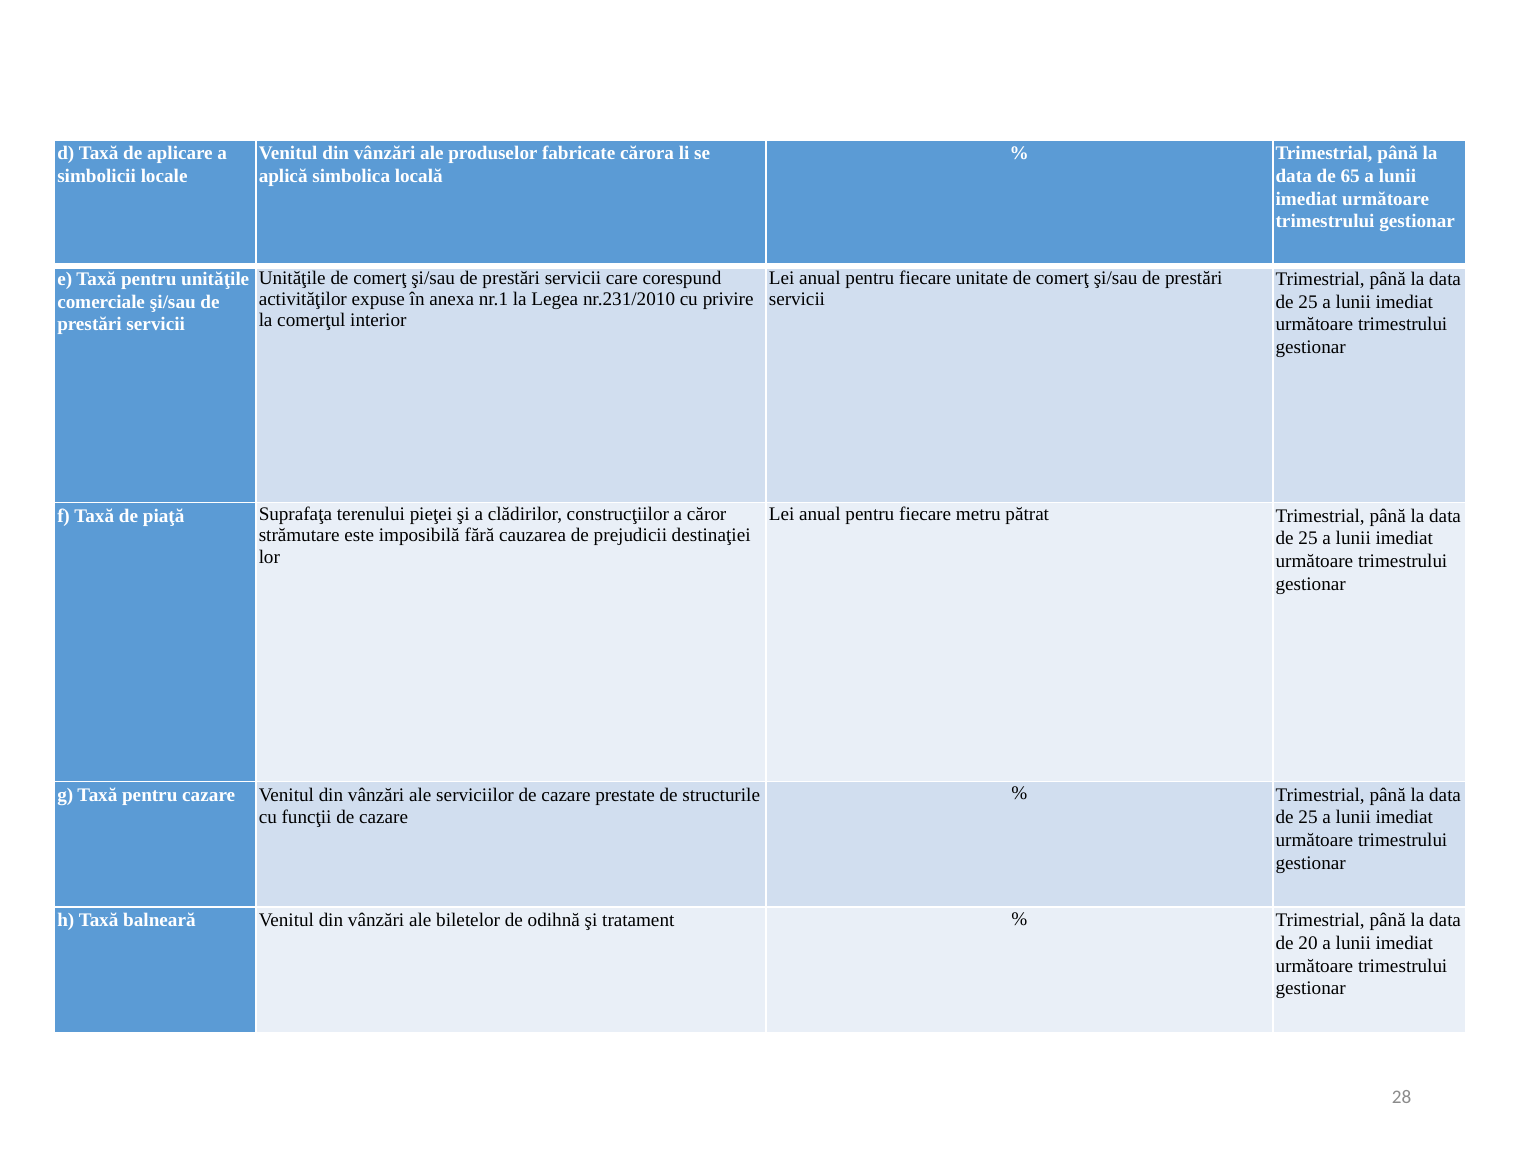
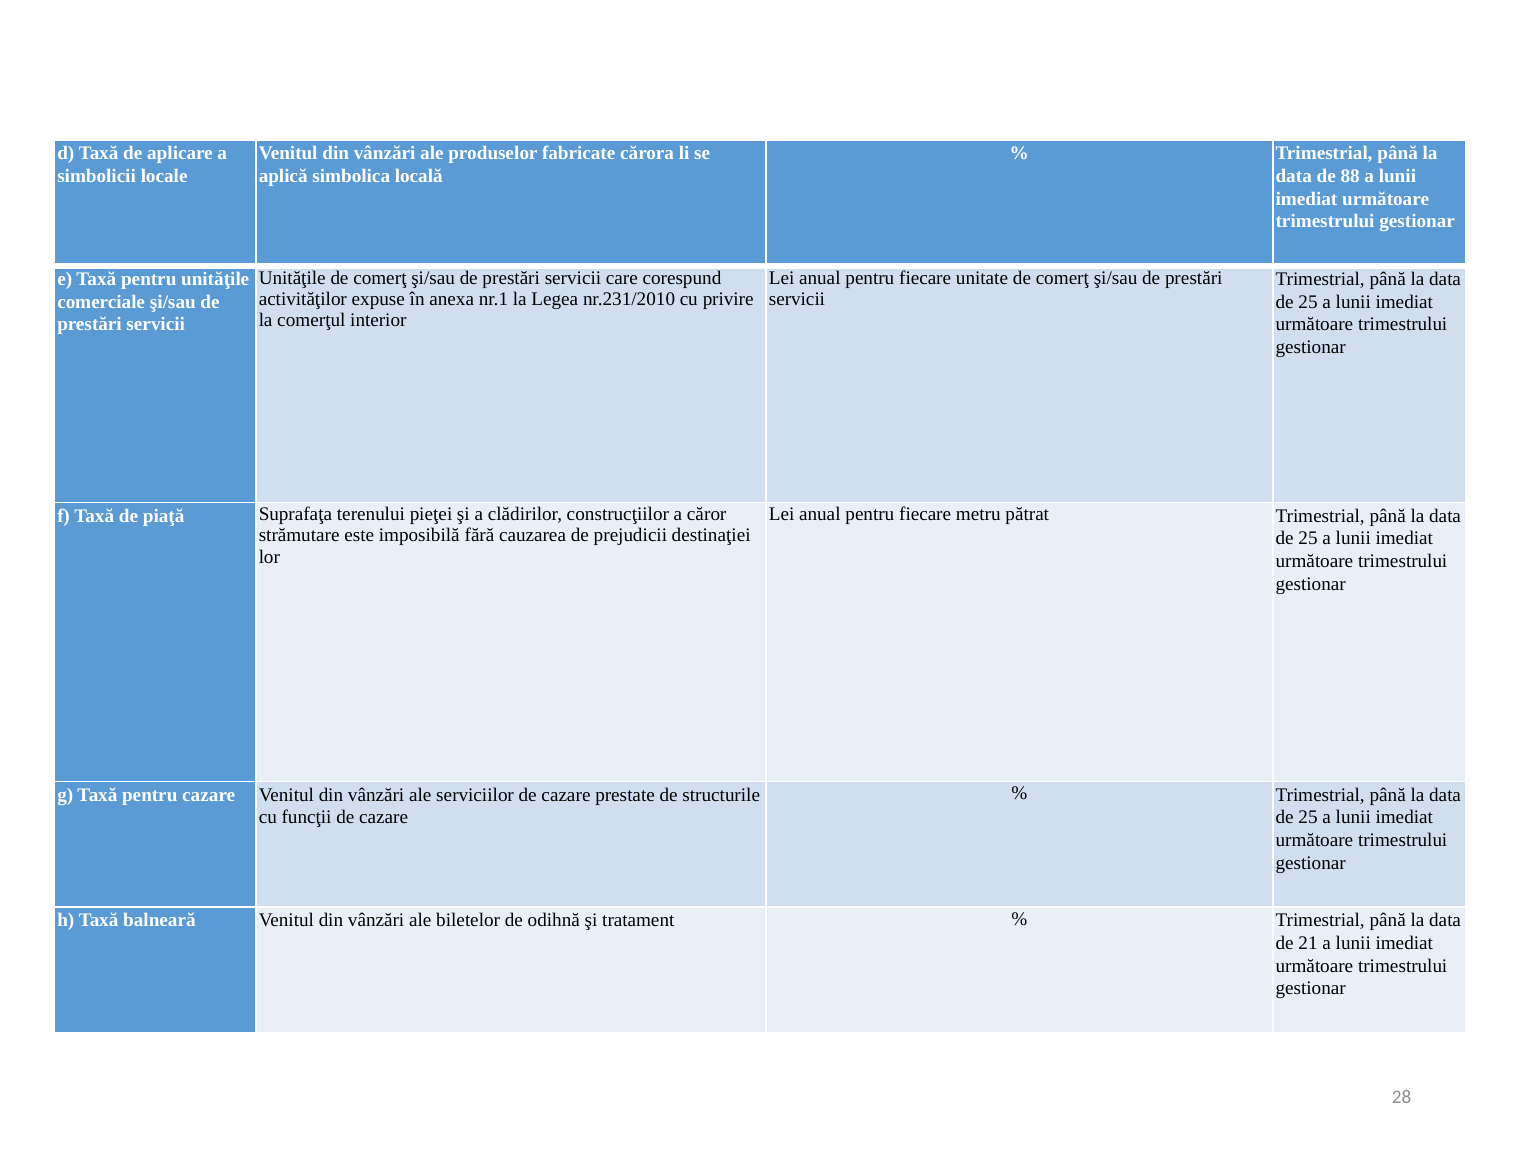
65: 65 -> 88 (1350, 176)
20: 20 -> 21 (1308, 943)
